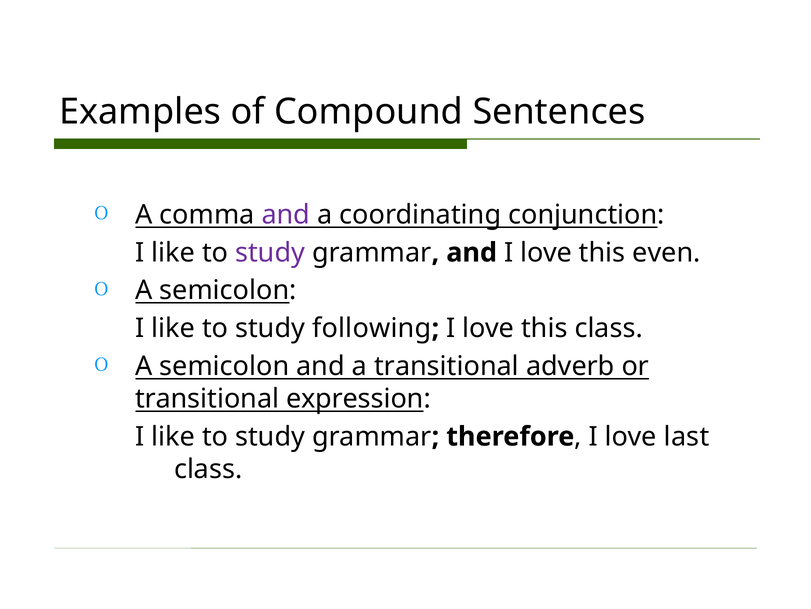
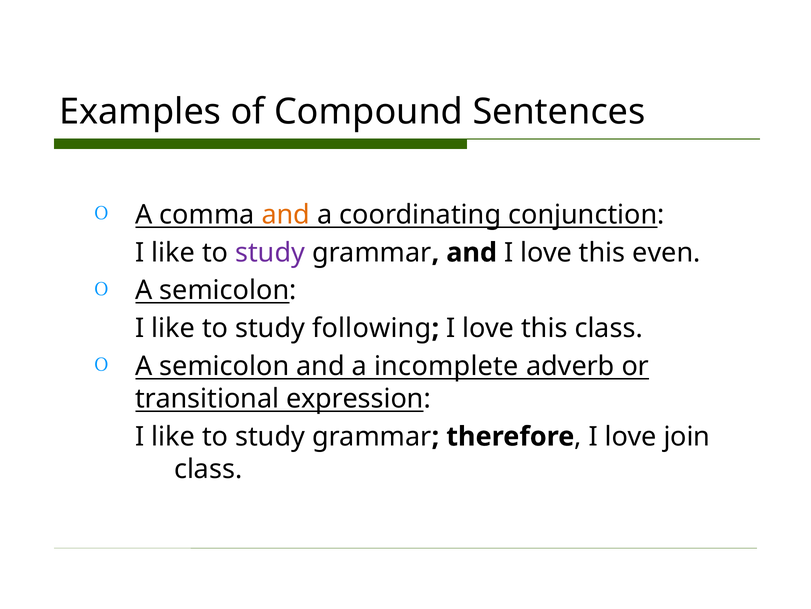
and colour: purple -> orange (286, 215)
a transitional: transitional -> incomplete (446, 366)
last: last -> join (687, 436)
